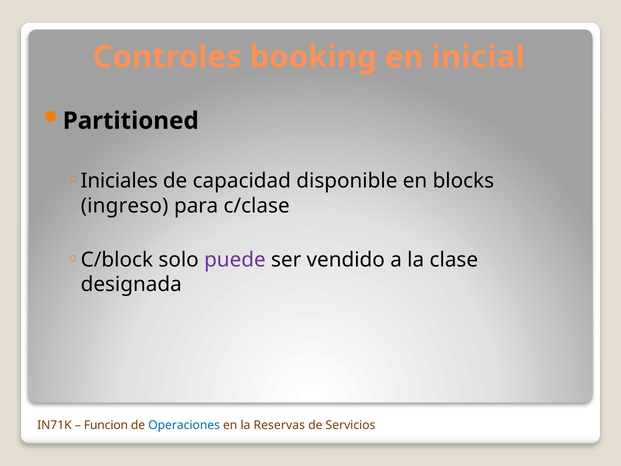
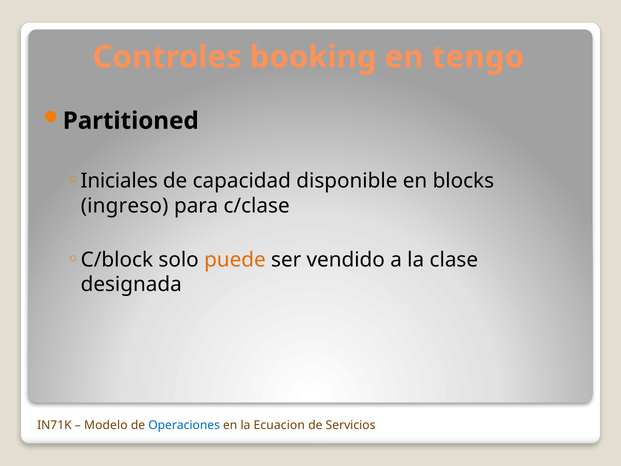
inicial: inicial -> tengo (478, 57)
puede colour: purple -> orange (235, 260)
Funcion: Funcion -> Modelo (106, 425)
Reservas: Reservas -> Ecuacion (279, 425)
